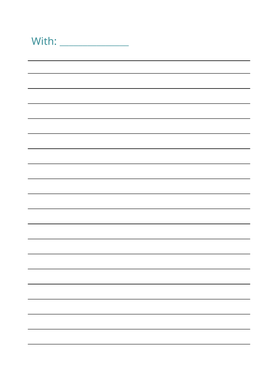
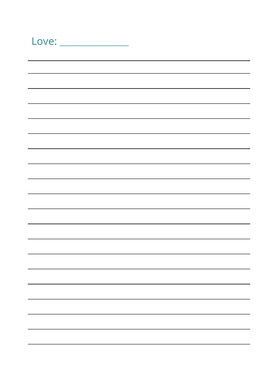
With: With -> Love (44, 41)
